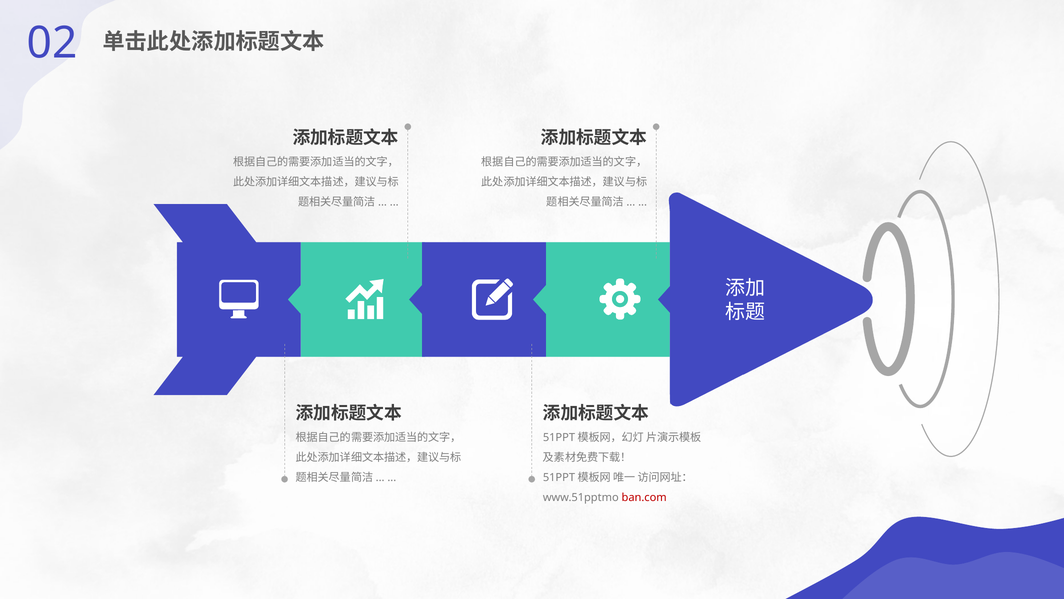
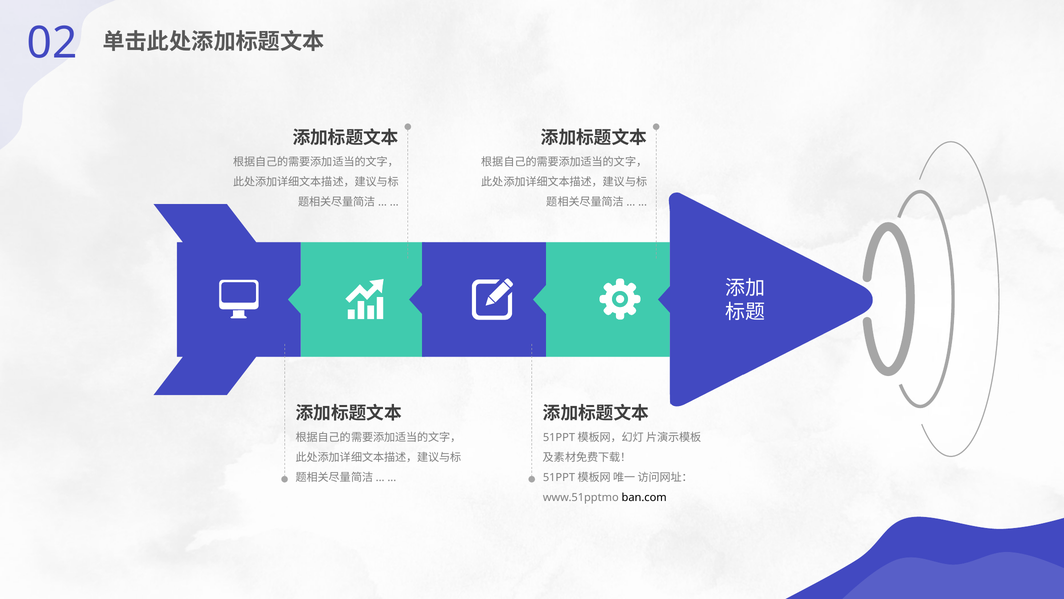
ban.com colour: red -> black (644, 497)
